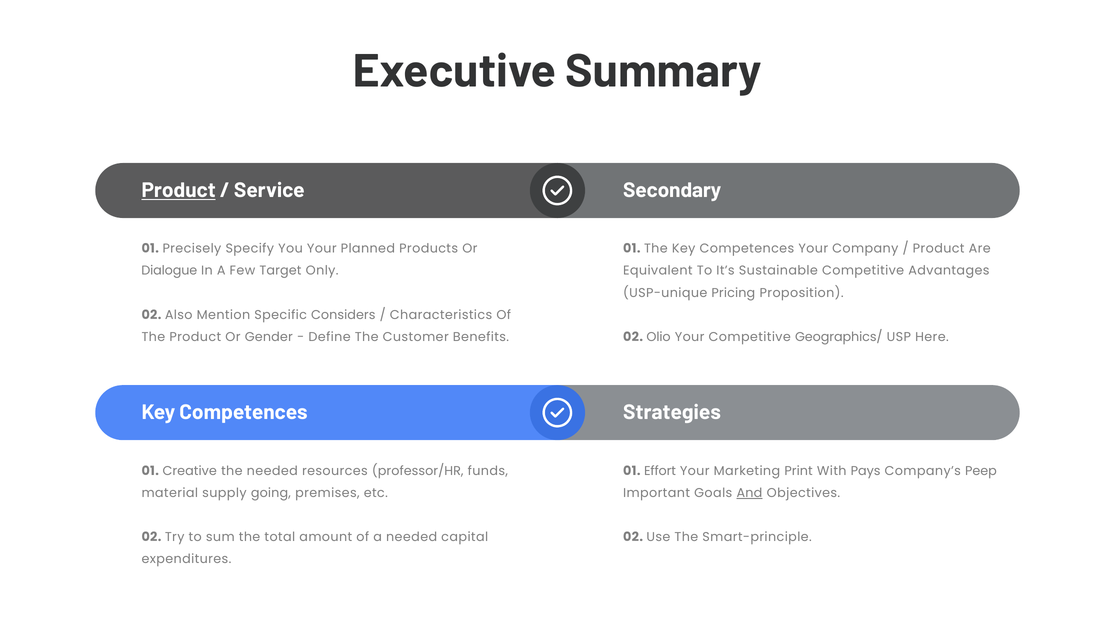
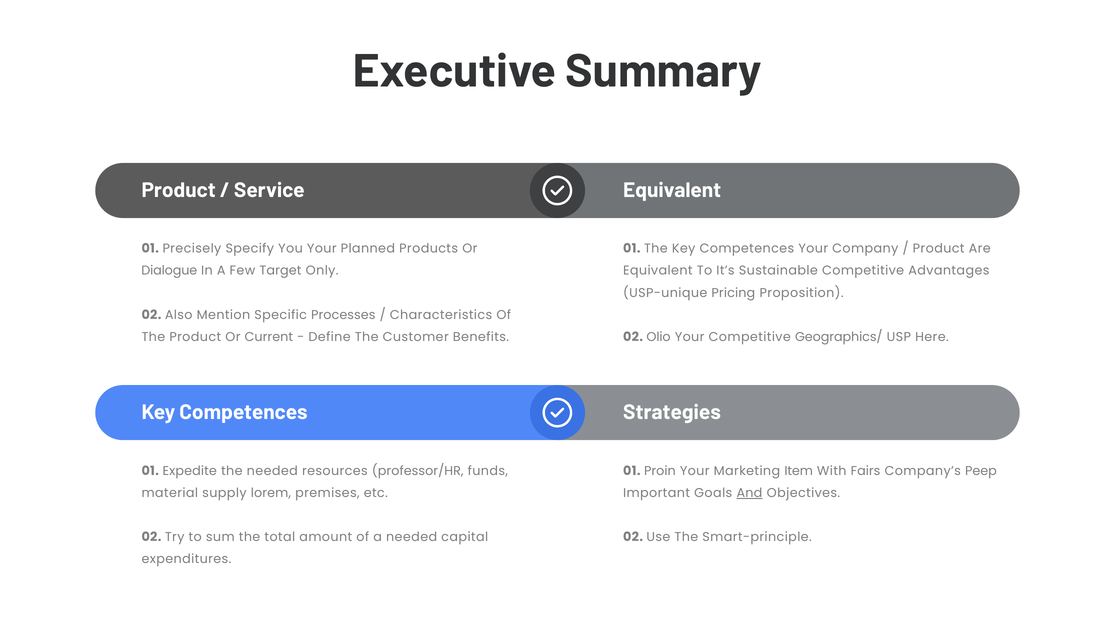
Product underline: present -> none (179, 190)
Secondary: Secondary -> Equivalent (672, 190)
Considers: Considers -> Processes (343, 315)
Gender: Gender -> Current (269, 337)
Creative: Creative -> Expedite (190, 471)
Effort: Effort -> Proin (660, 471)
Print: Print -> Item (799, 471)
Pays: Pays -> Fairs (866, 471)
going: going -> lorem (271, 493)
